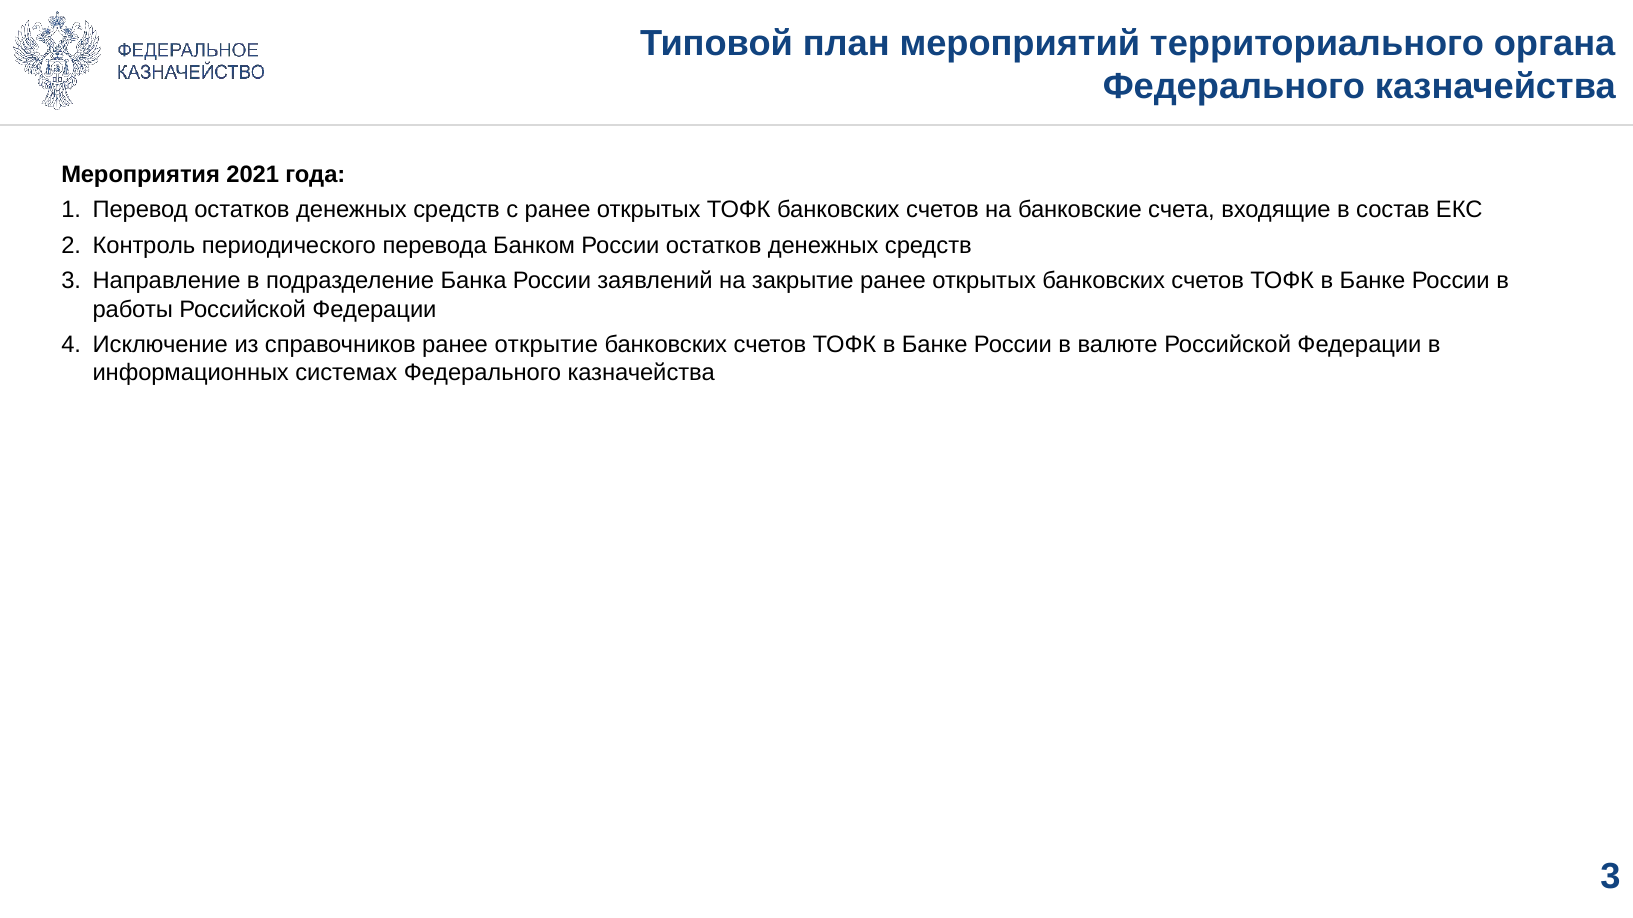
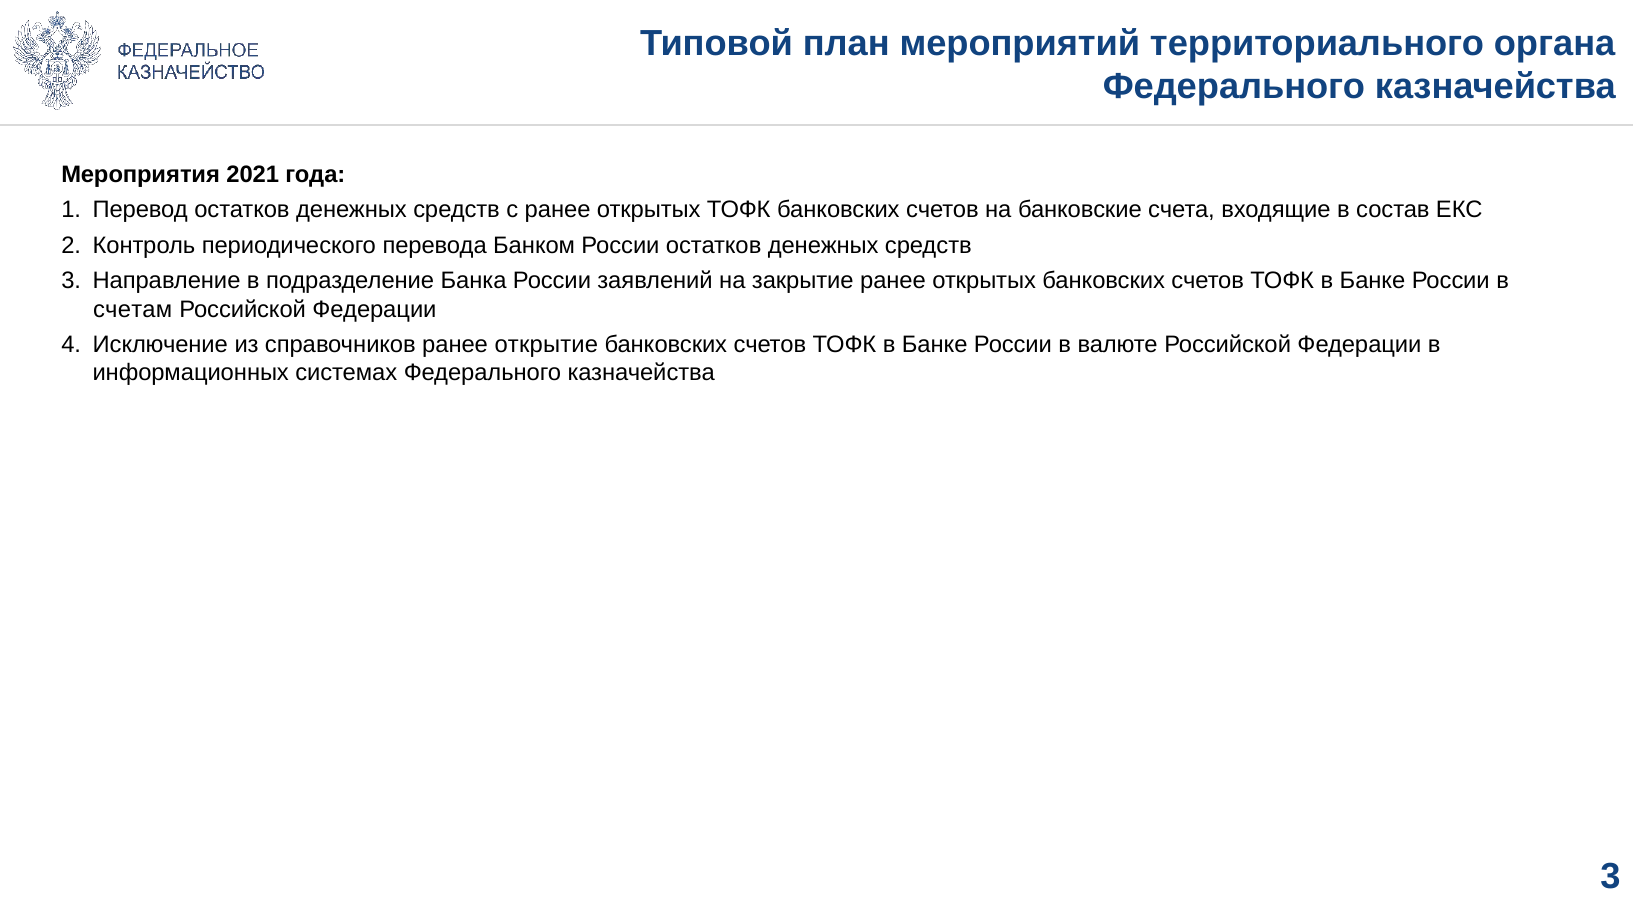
работы: работы -> счетам (133, 309)
